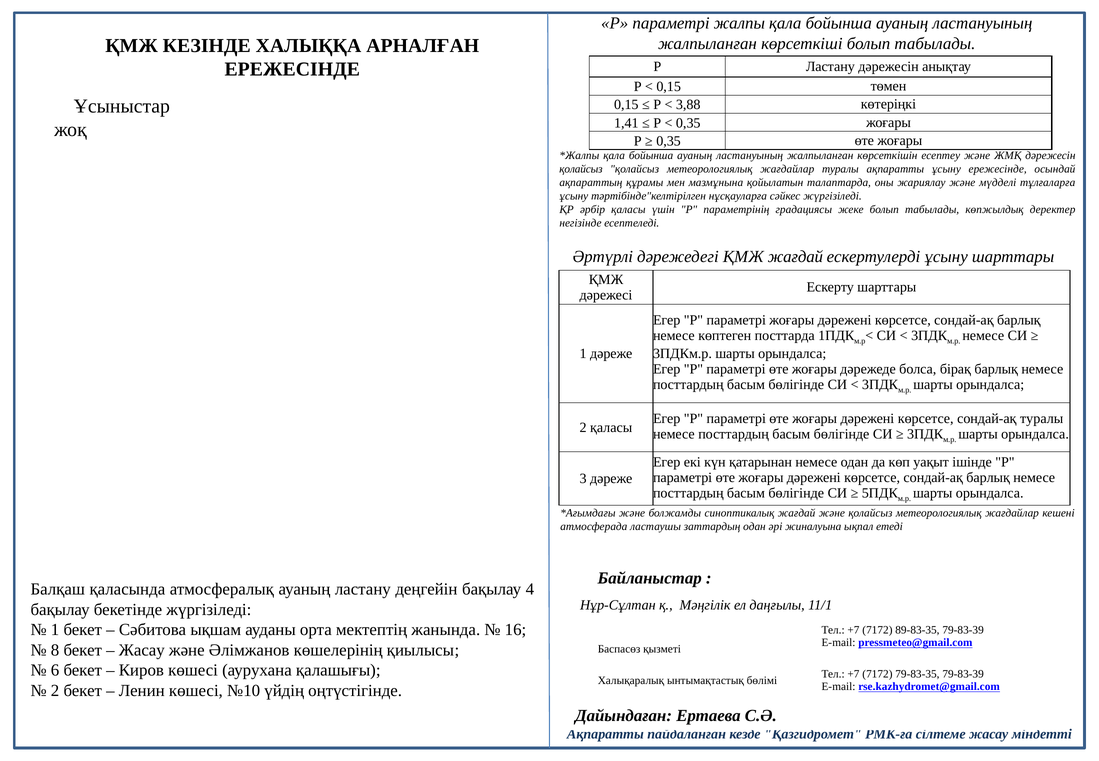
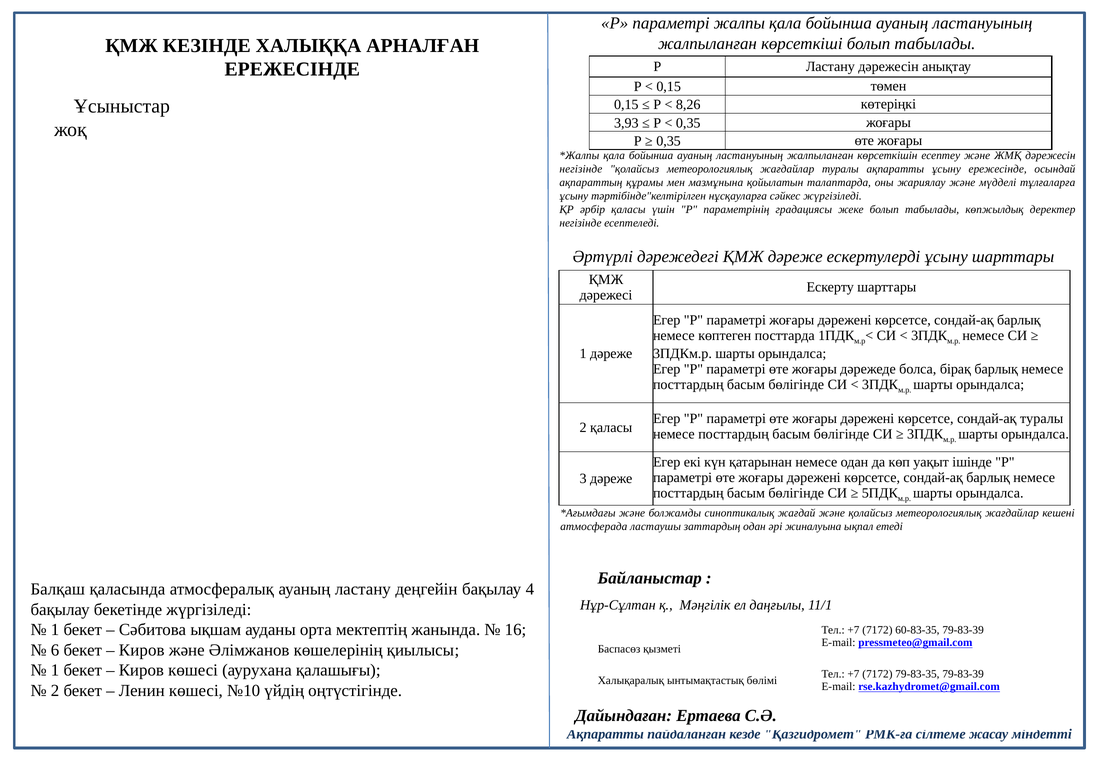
3,88: 3,88 -> 8,26 (688, 105)
1,41: 1,41 -> 3,93 (626, 123)
қолайсыз: қолайсыз -> негізінде (581, 169)
ҚМЖ жағдай: жағдай -> дәреже (795, 257)
89-83-35: 89-83-35 -> 60-83-35 (917, 630)
8: 8 -> 6 (55, 650)
Жасау: Жасау -> Киров (142, 650)
6: 6 -> 1 (55, 670)
